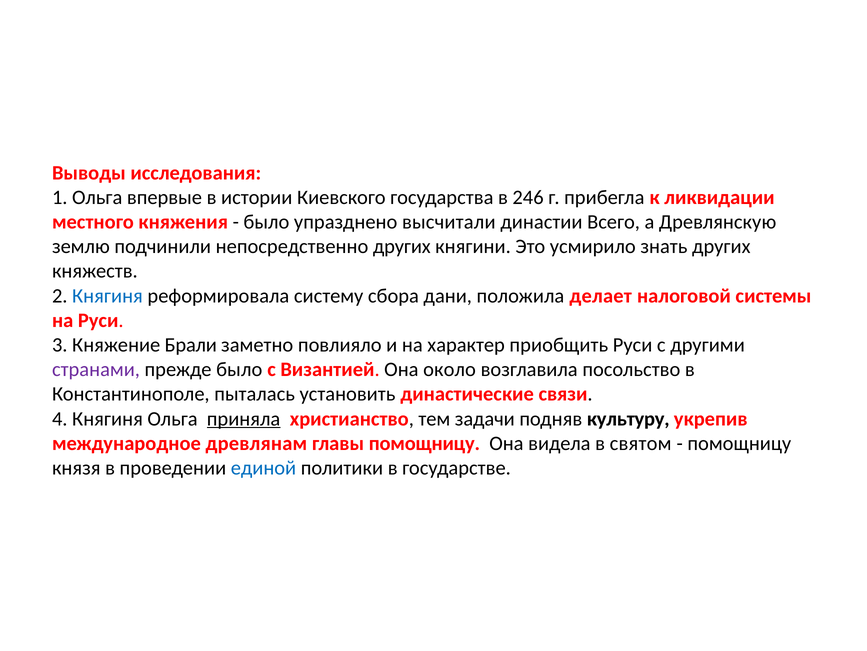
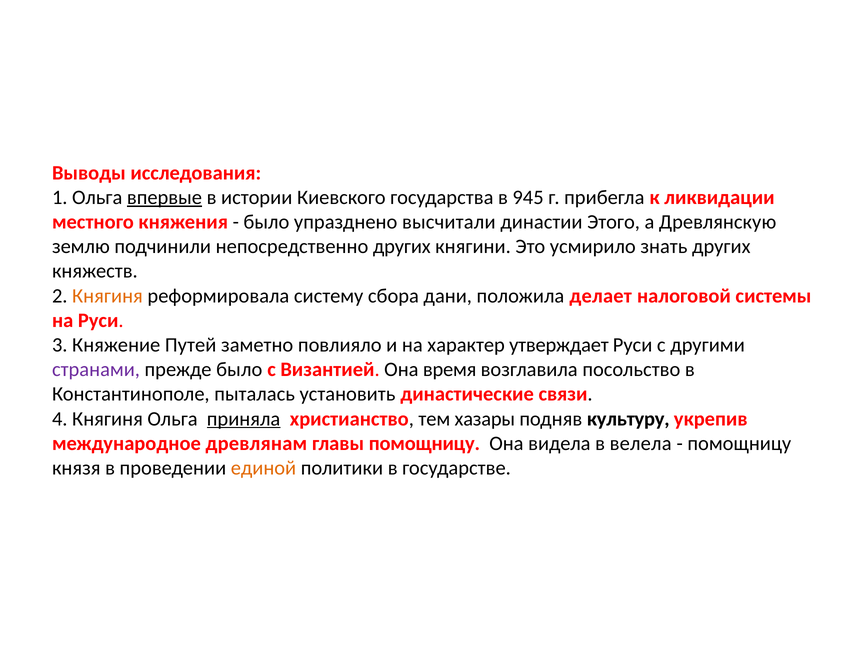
впервые underline: none -> present (164, 197)
246: 246 -> 945 (528, 197)
Всего: Всего -> Этого (614, 222)
Княгиня colour: blue -> orange (107, 295)
Брали: Брали -> Путей (191, 345)
приобщить: приобщить -> утверждает (559, 345)
около: около -> время (450, 369)
задачи: задачи -> хазары (485, 418)
святом: святом -> велела (641, 443)
единой colour: blue -> orange (263, 467)
